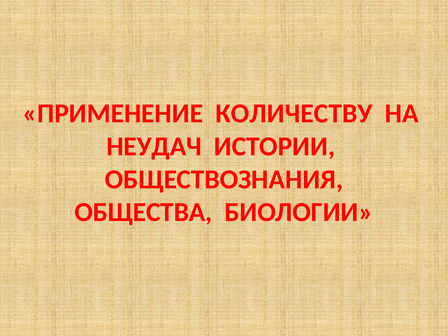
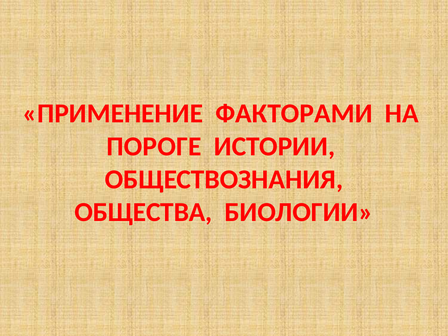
КОЛИЧЕСТВУ: КОЛИЧЕСТВУ -> ФАКТОРАМИ (294, 114)
НЕУДАЧ: НЕУДАЧ -> ПОРОГЕ (154, 146)
